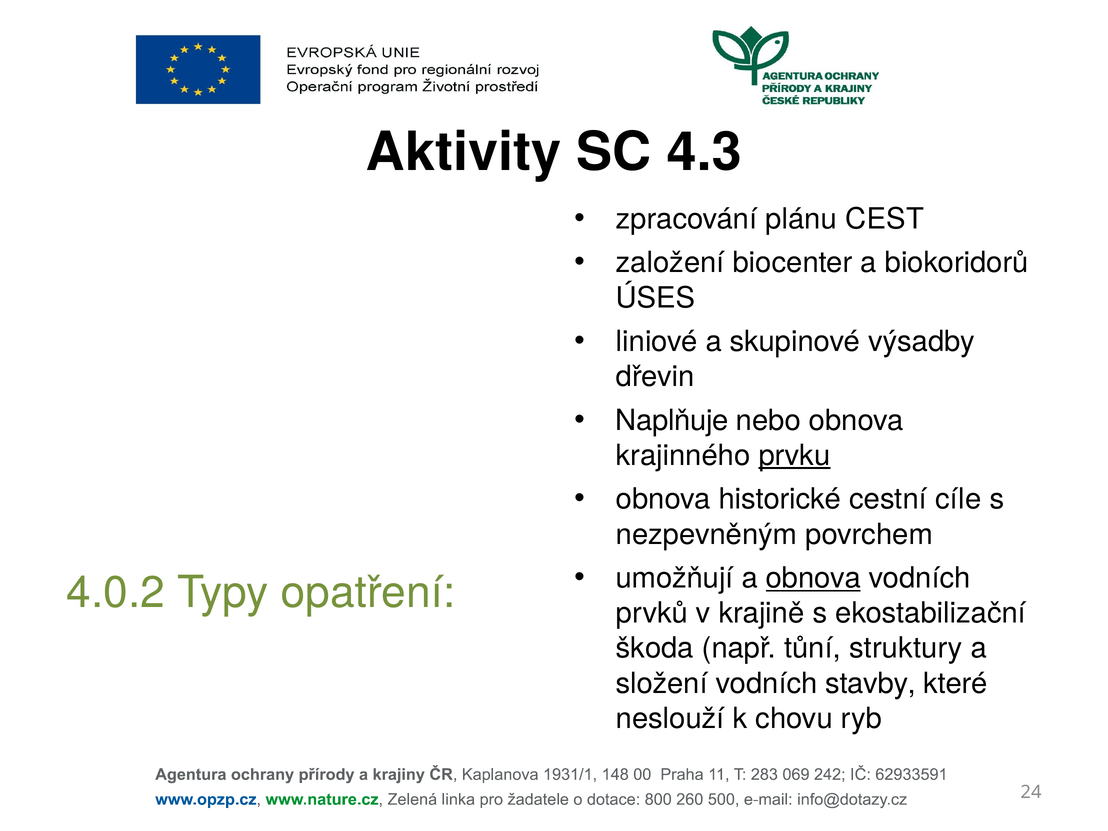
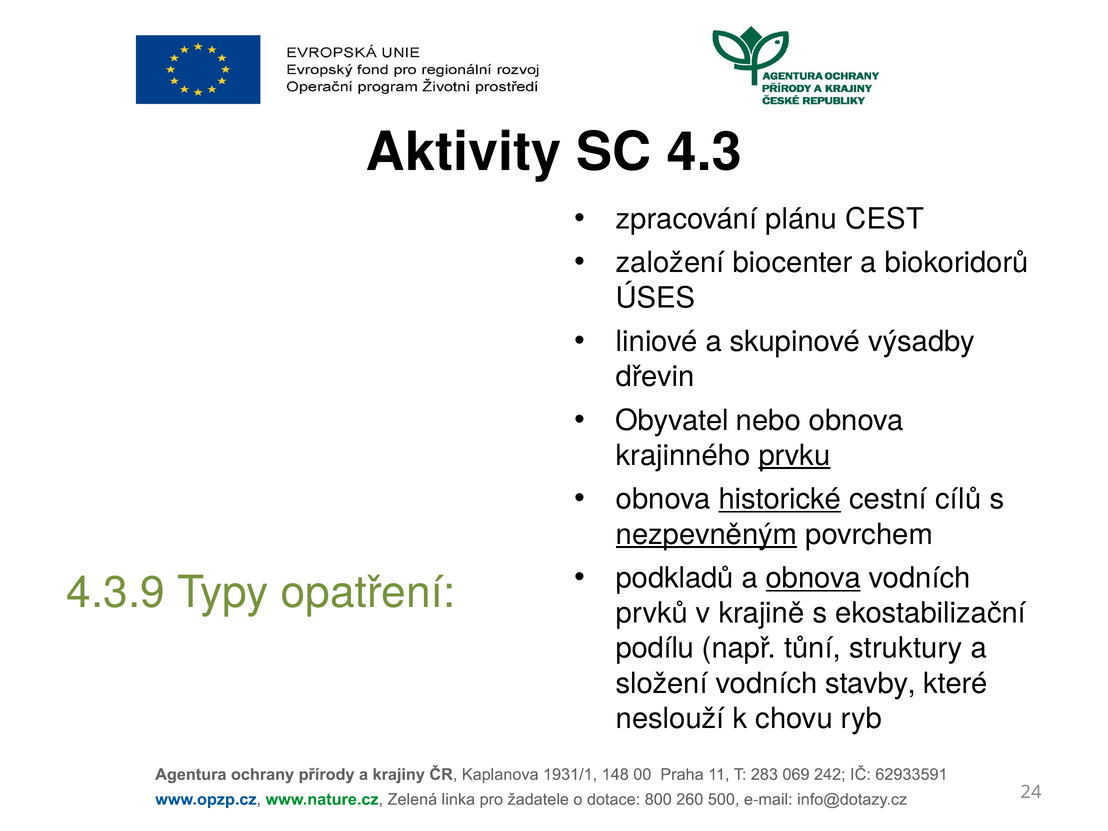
Naplňuje: Naplňuje -> Obyvatel (672, 420)
historické underline: none -> present (780, 499)
cíle: cíle -> cílů (958, 499)
nezpevněným underline: none -> present (707, 534)
umožňují: umožňují -> podkladů (675, 578)
4.0.2: 4.0.2 -> 4.3.9 (116, 593)
škoda: škoda -> podílu (655, 648)
